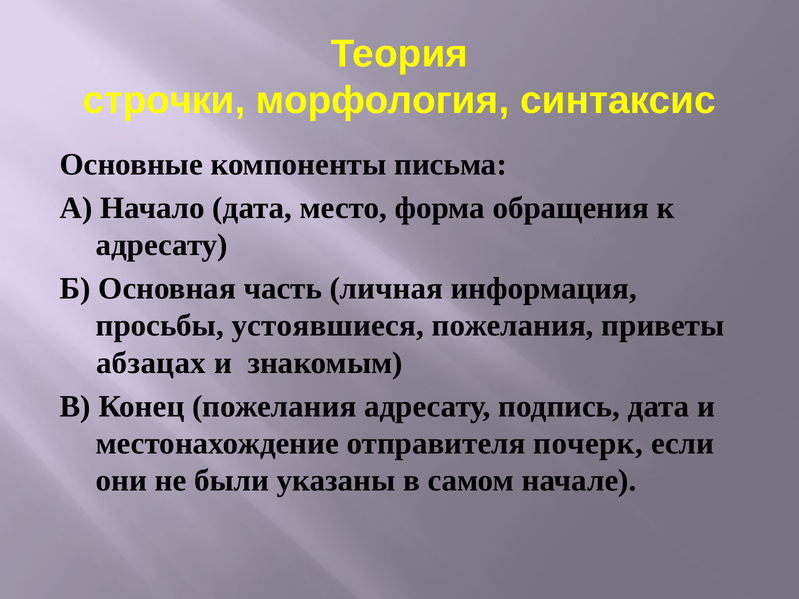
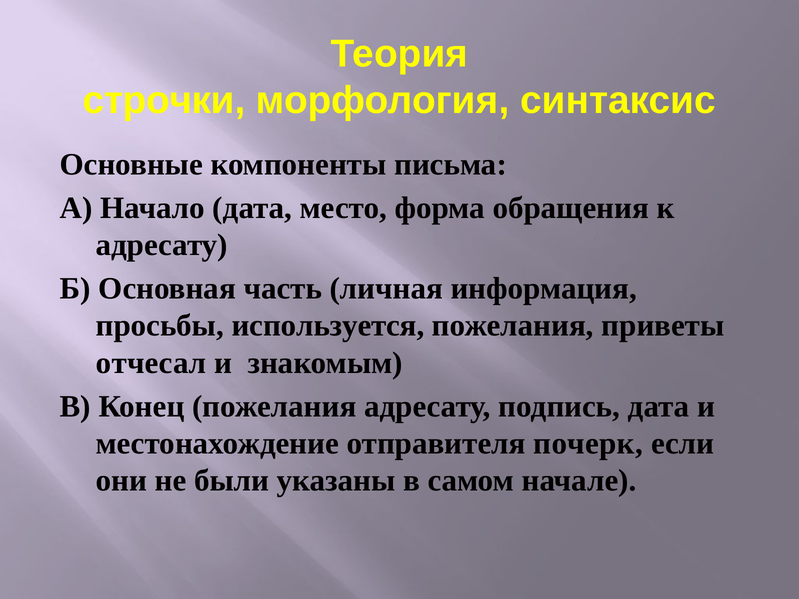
устоявшиеся: устоявшиеся -> используется (328, 326)
абзацах: абзацах -> отчесал (151, 363)
